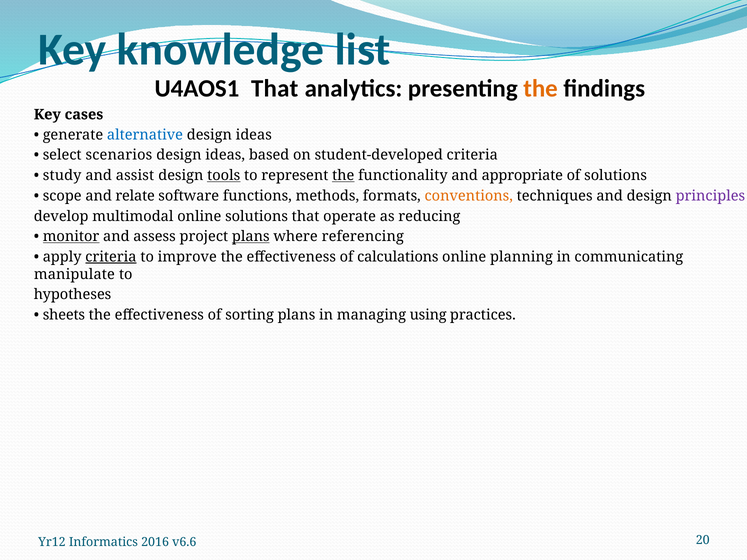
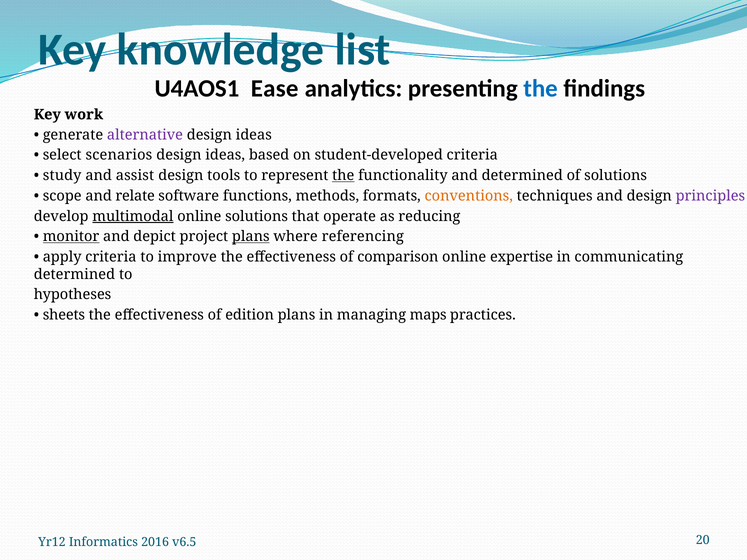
U4AOS1 That: That -> Ease (275, 89)
the colour: orange -> blue (541, 89)
cases: cases -> work (84, 115)
alternative colour: blue -> purple (145, 135)
tools underline: present -> none (224, 176)
and appropriate: appropriate -> determined (522, 176)
multimodal underline: none -> present (133, 216)
assess: assess -> depict (155, 237)
criteria underline: present -> none (111, 257)
calculations: calculations -> comparison (398, 257)
planning: planning -> expertise (522, 257)
manipulate: manipulate -> determined (74, 274)
sorting: sorting -> edition (250, 315)
using: using -> maps (428, 315)
v6.6: v6.6 -> v6.5 (184, 542)
